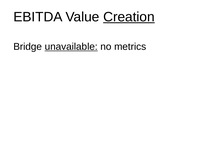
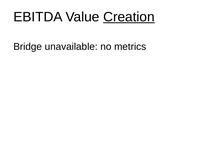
unavailable underline: present -> none (71, 47)
